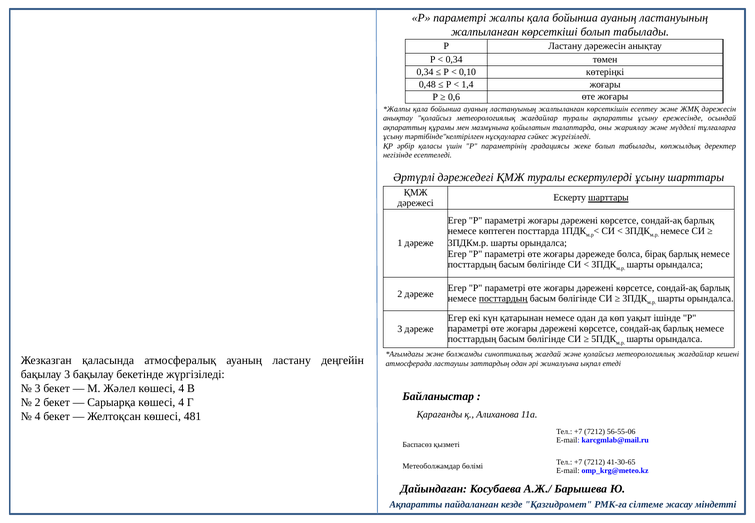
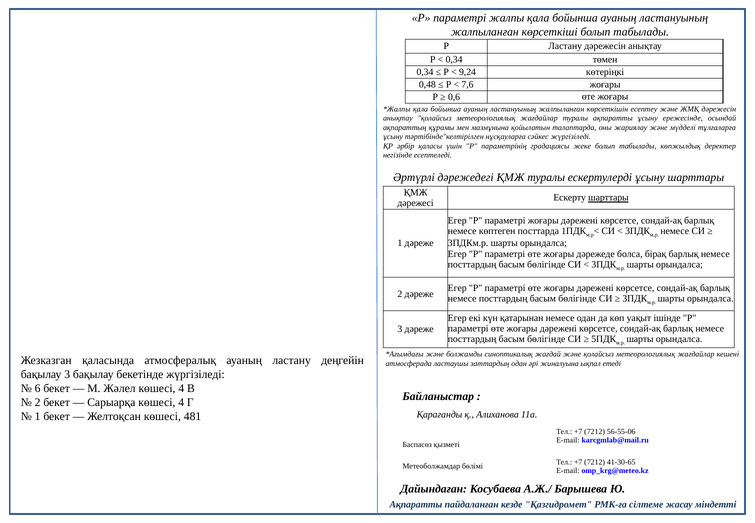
0,10: 0,10 -> 9,24 (467, 72)
1,4: 1,4 -> 7,6 (468, 85)
посттардың underline: present -> none (503, 298)
3: 3 -> 6 (38, 388)
4: 4 -> 1 (38, 416)
